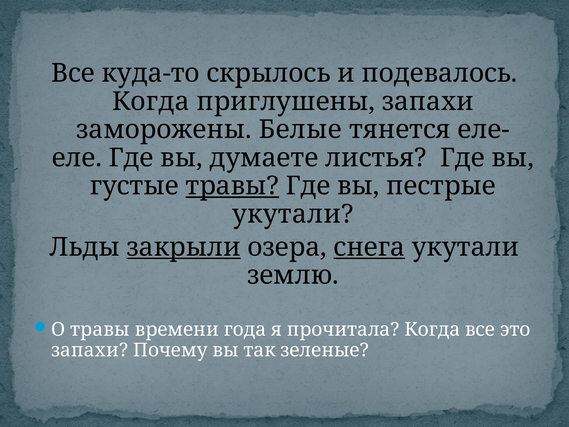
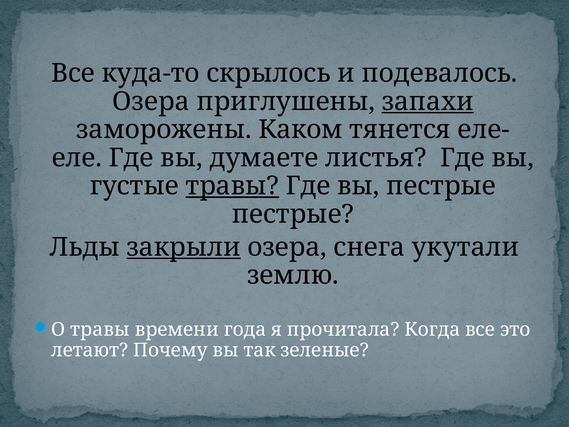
Когда: Когда -> Озера (151, 101)
запахи underline: none -> present (428, 101)
Белые: Белые -> Каком (301, 130)
укутали: укутали -> пестрые (293, 214)
снега underline: present -> none (369, 247)
запахи: запахи -> летают (90, 350)
